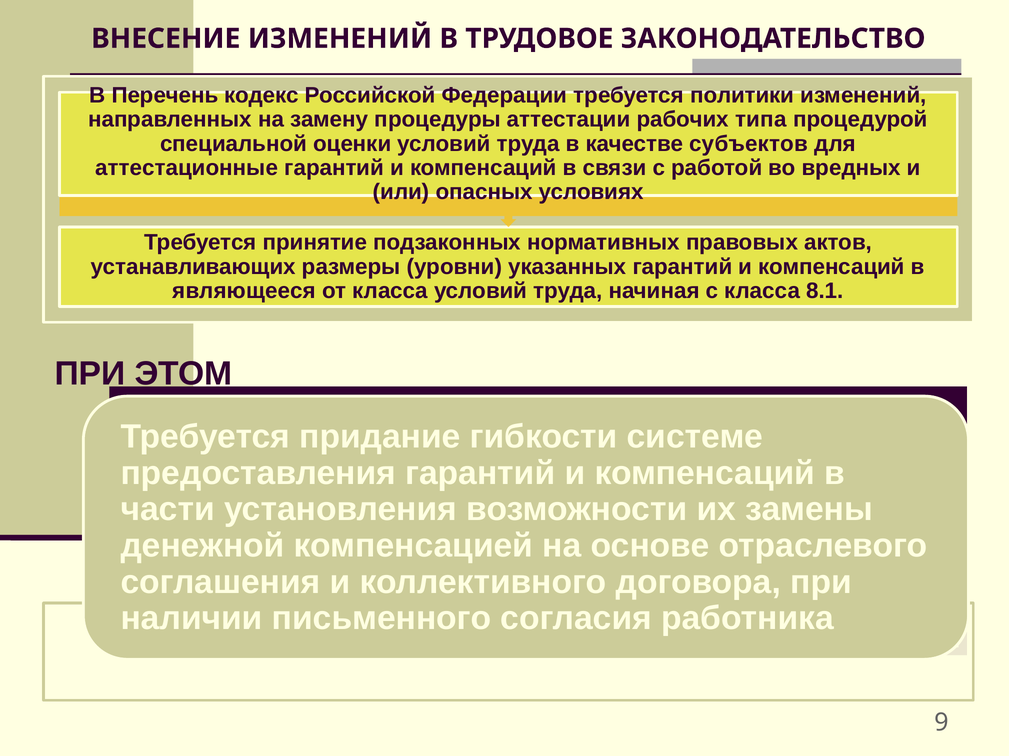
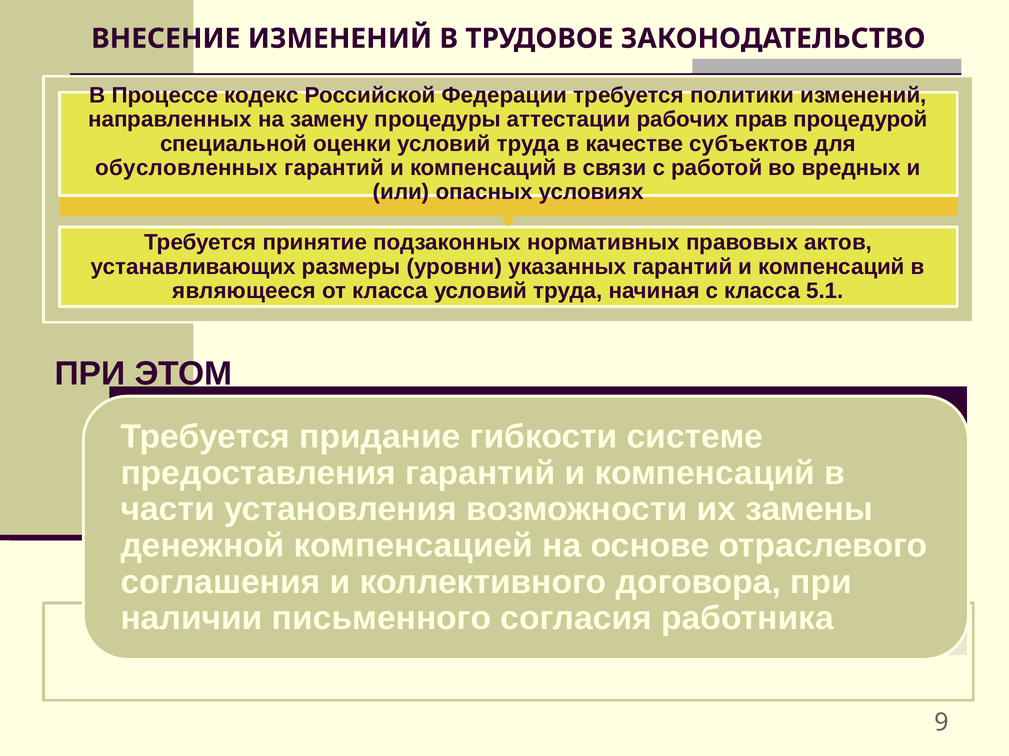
Перечень: Перечень -> Процессе (165, 95)
типа: типа -> прав (761, 120)
аттестационные: аттестационные -> обусловленных (186, 168)
8.1: 8.1 -> 5.1 (825, 291)
